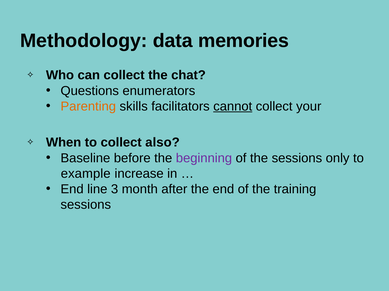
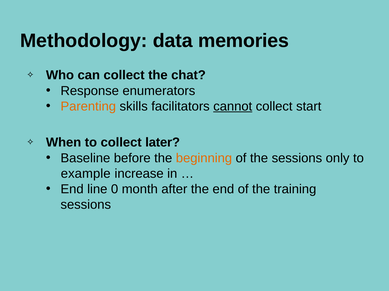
Questions: Questions -> Response (90, 91)
your: your -> start (309, 107)
also: also -> later (163, 143)
beginning colour: purple -> orange (204, 158)
3: 3 -> 0 (115, 190)
